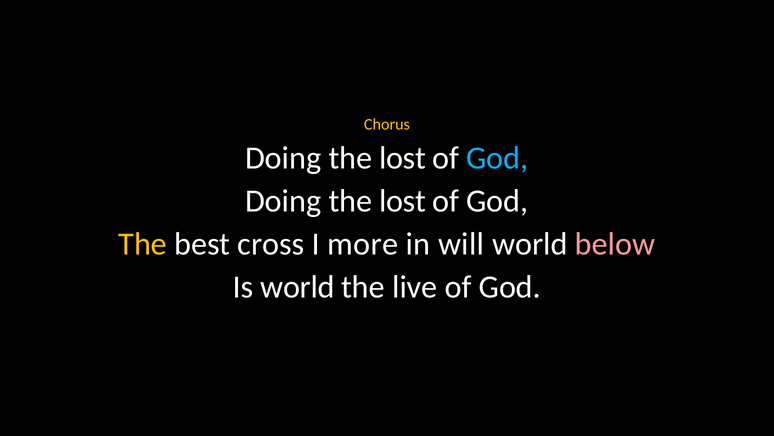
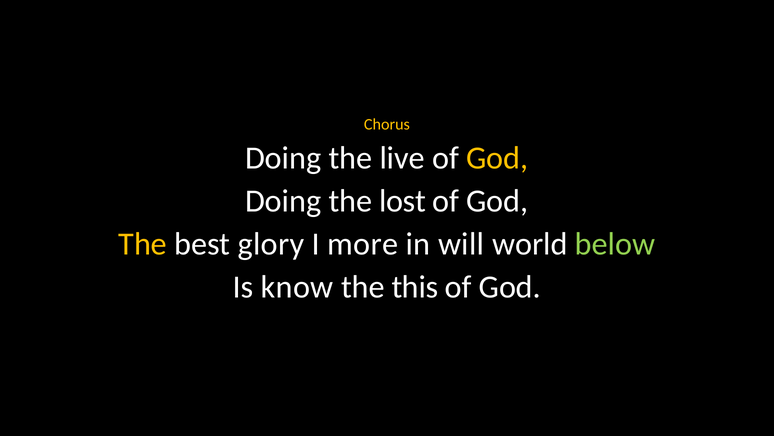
lost: lost -> live (402, 158)
God colour: light blue -> yellow (497, 158)
cross: cross -> glory (271, 244)
below colour: pink -> light green (615, 244)
Is world: world -> know (297, 287)
live: live -> this (415, 287)
